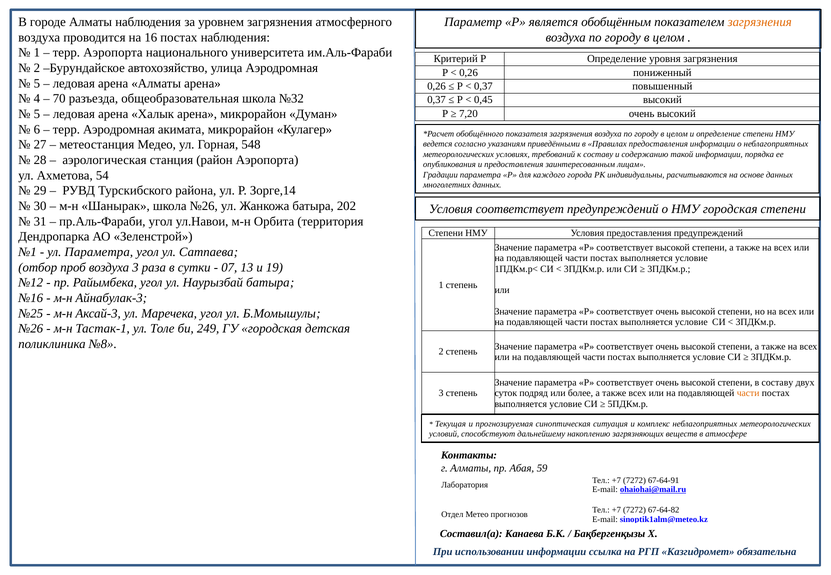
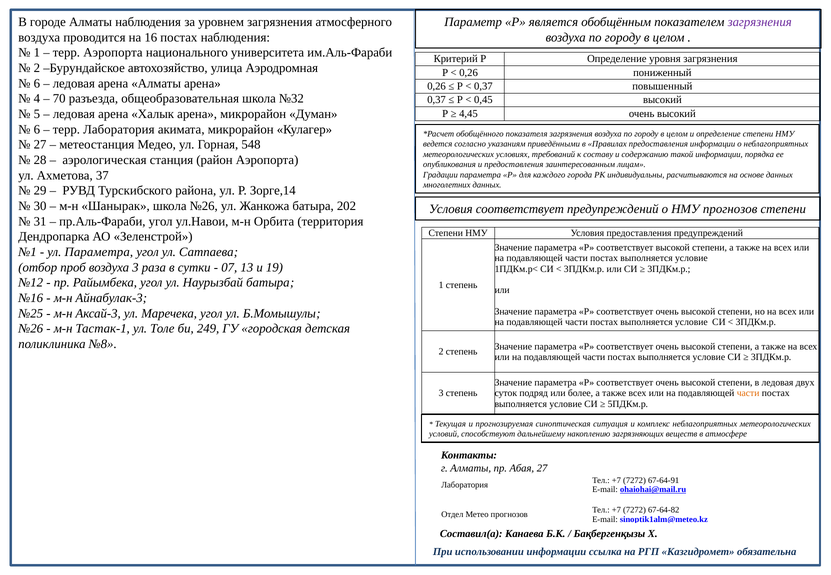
загрязнения colour: orange -> purple (760, 22)
5: 5 -> 6 (37, 83)
7,20: 7,20 -> 4,45 (468, 114)
терр Аэродромная: Аэродромная -> Лаборатория (119, 129)
54: 54 -> 37 (102, 175)
НМУ городская: городская -> прогнозов (730, 209)
в составу: составу -> ледовая (777, 383)
Абая 59: 59 -> 27 (542, 468)
